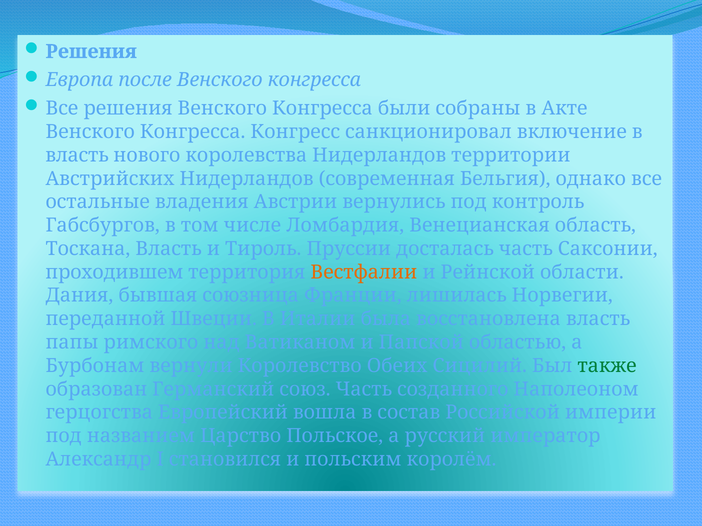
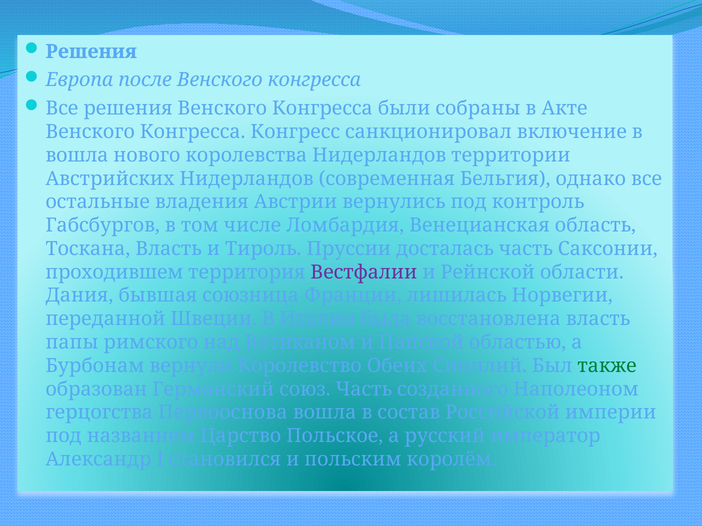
власть: власть -> вошла (77, 155)
Вестфалии colour: orange -> purple (364, 272)
Европейский: Европейский -> Первооснова (223, 413)
